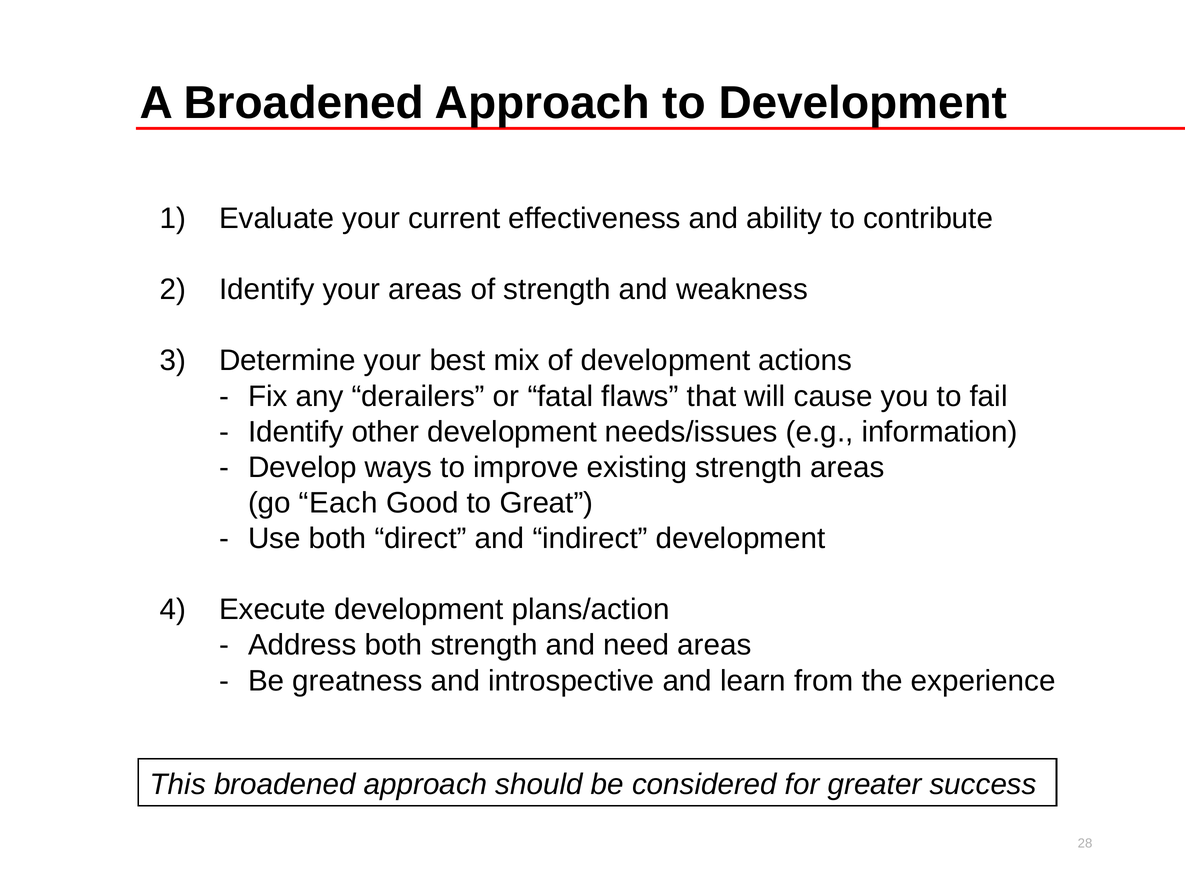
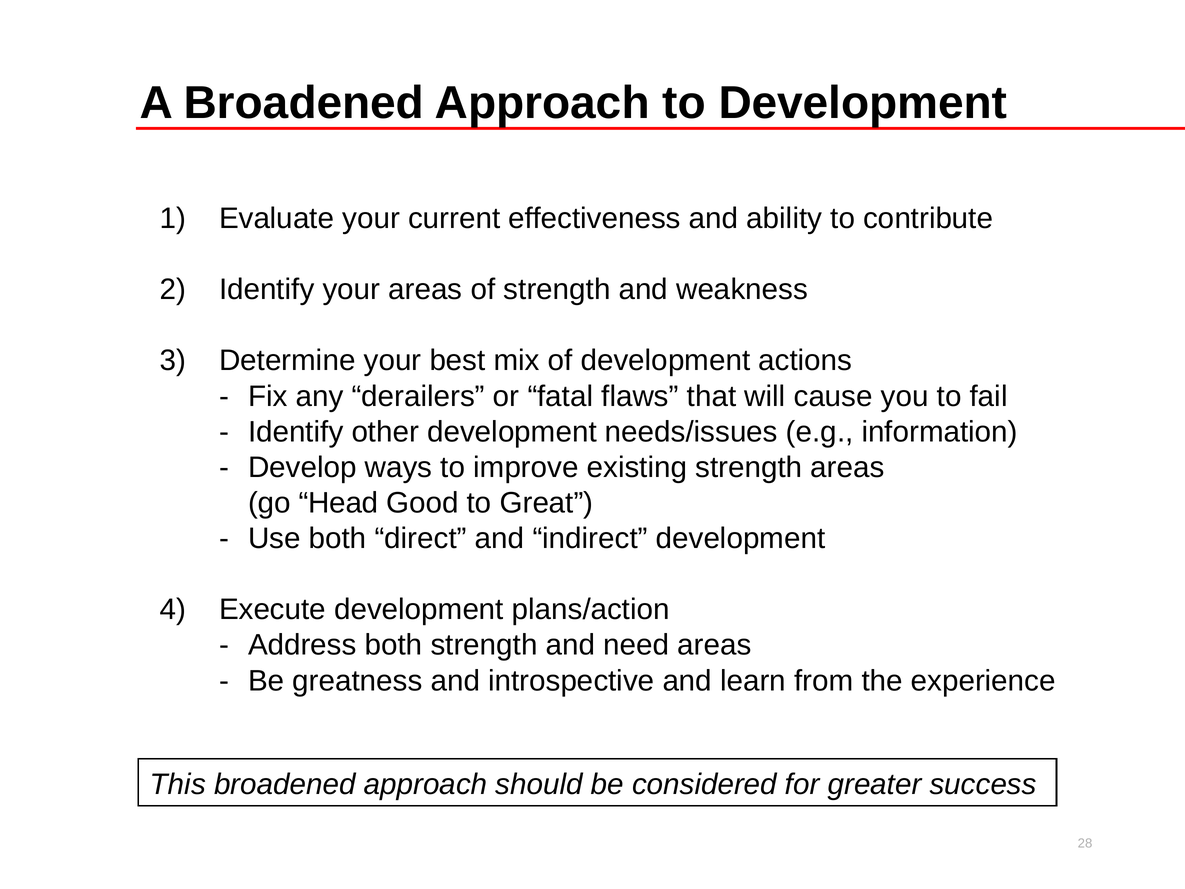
Each: Each -> Head (339, 503)
